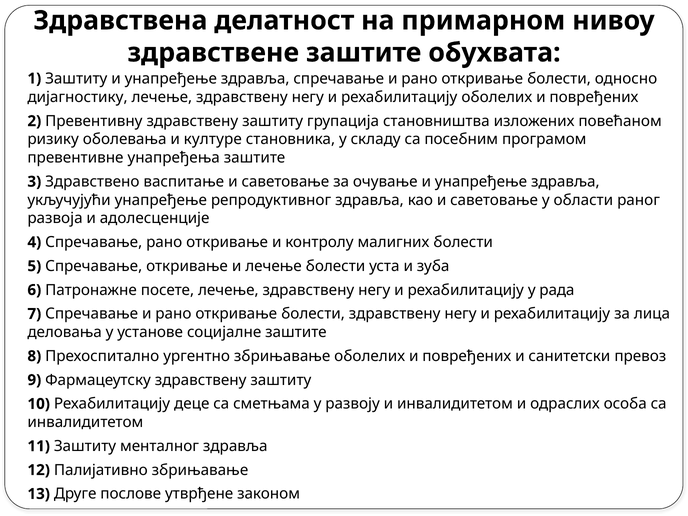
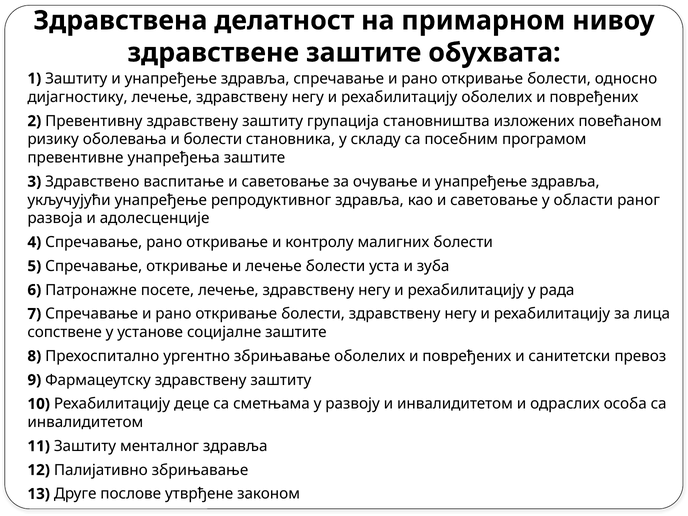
и културе: културе -> болести (213, 139)
деловања: деловања -> сопствене (65, 332)
